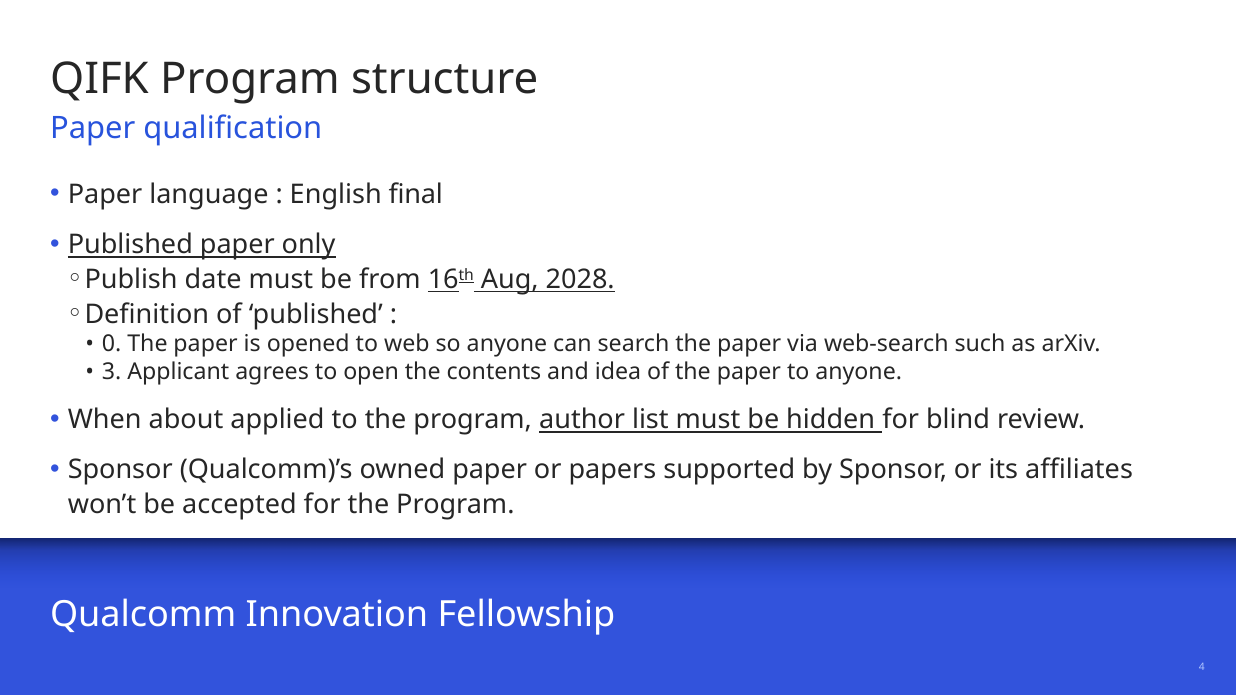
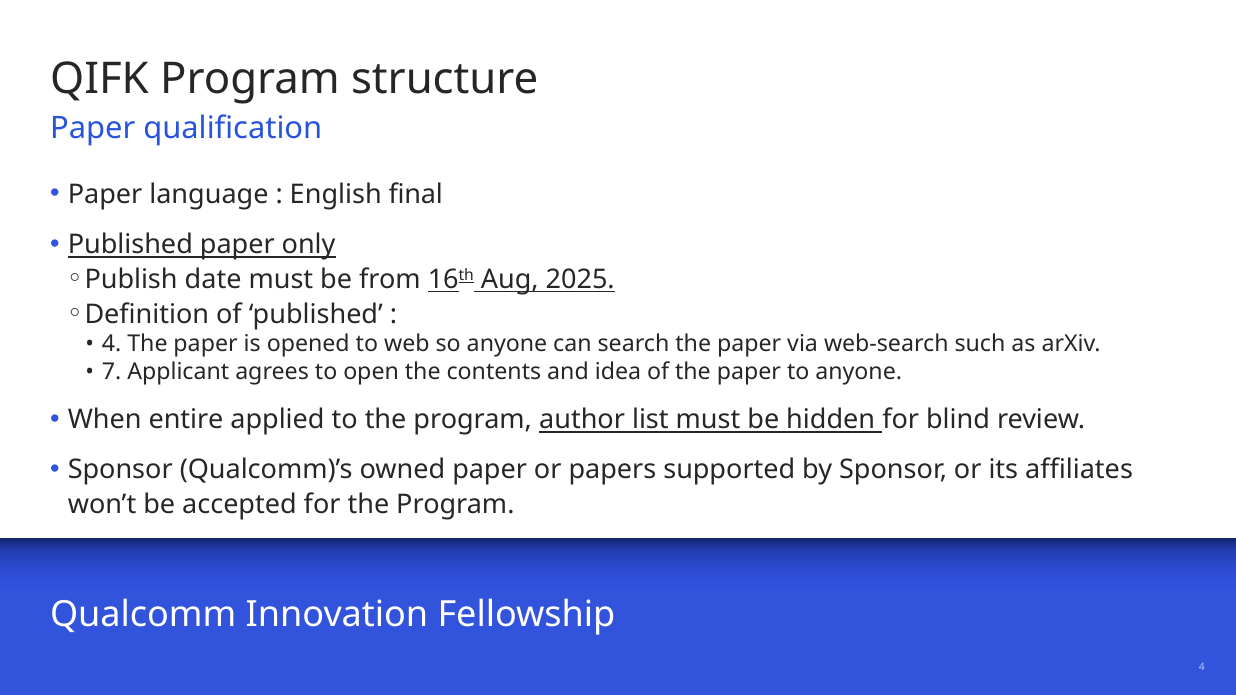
2028: 2028 -> 2025 (580, 280)
0: 0 -> 4 (112, 344)
3: 3 -> 7 (112, 372)
about: about -> entire (186, 420)
